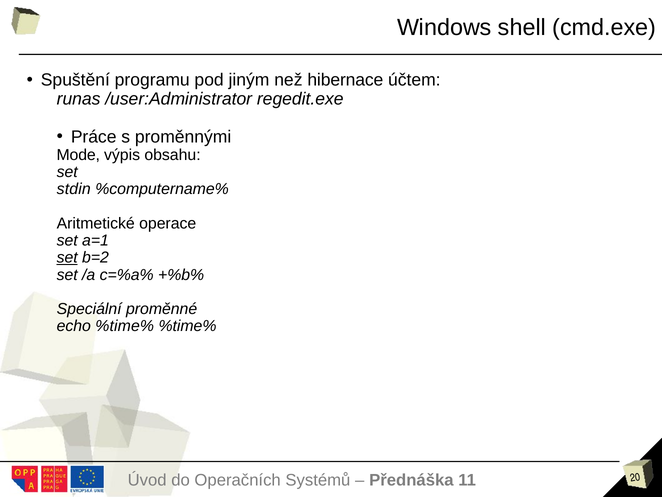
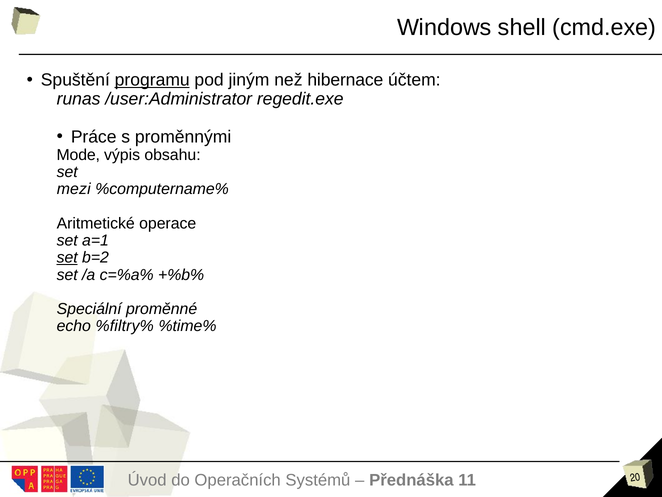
programu underline: none -> present (152, 80)
stdin: stdin -> mezi (74, 189)
echo %time%: %time% -> %filtry% (125, 326)
